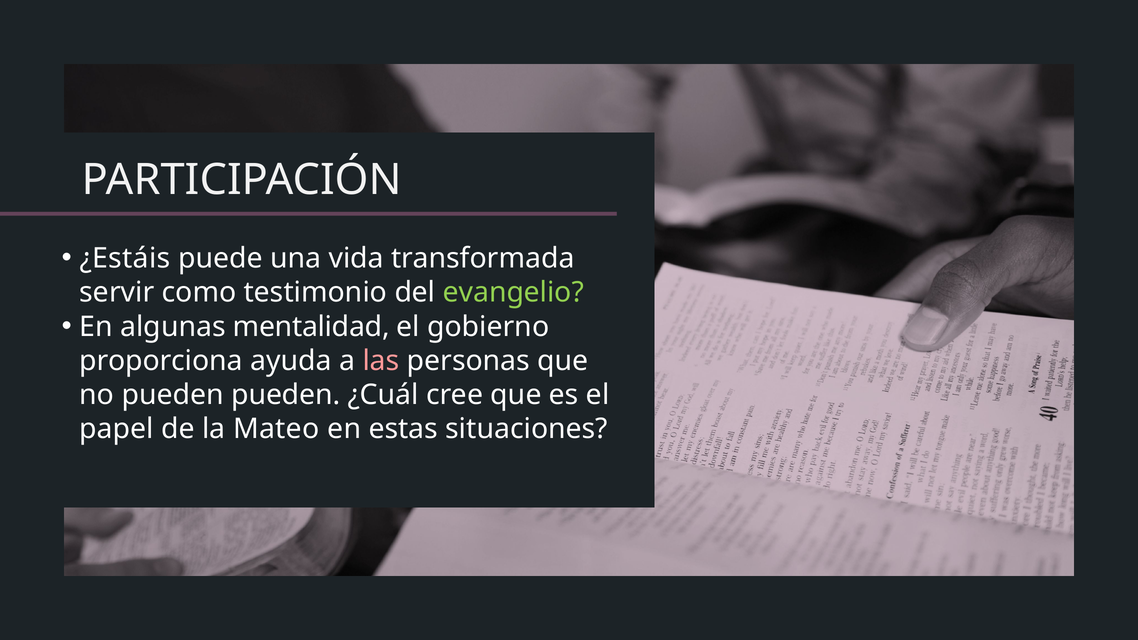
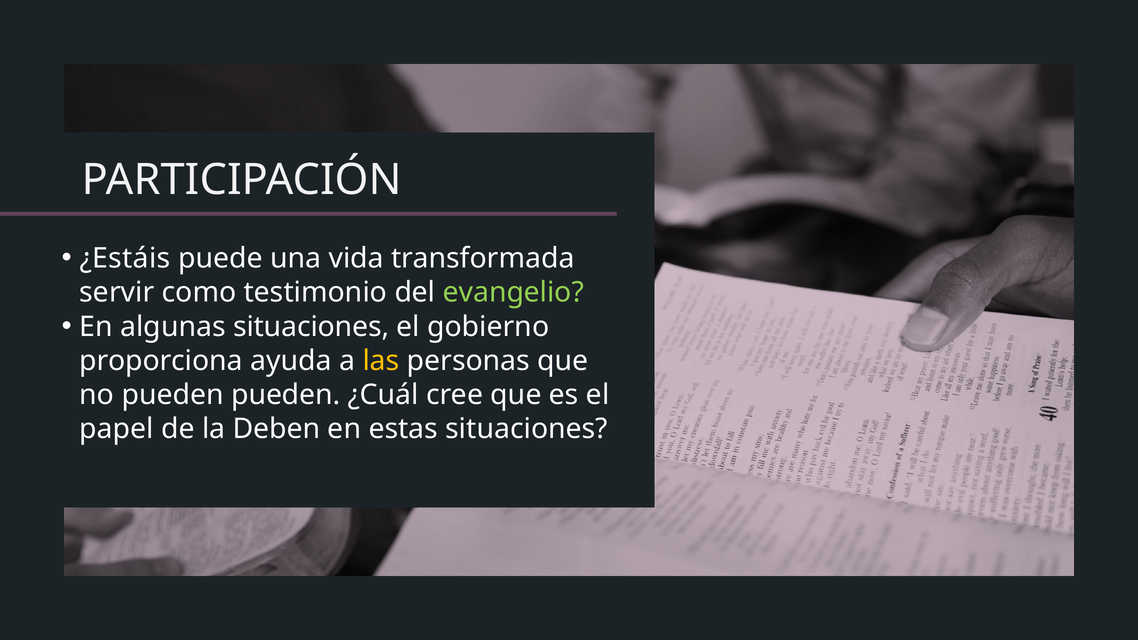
algunas mentalidad: mentalidad -> situaciones (311, 327)
las colour: pink -> yellow (381, 361)
Mateo: Mateo -> Deben (276, 429)
